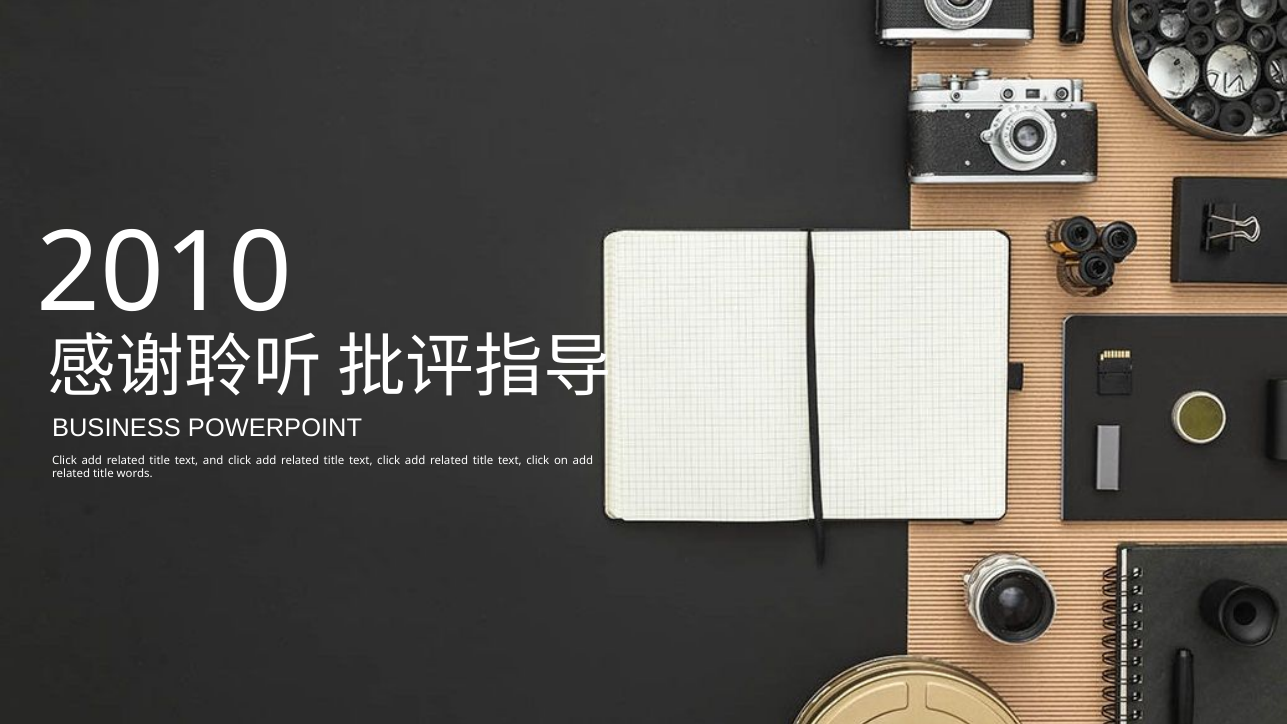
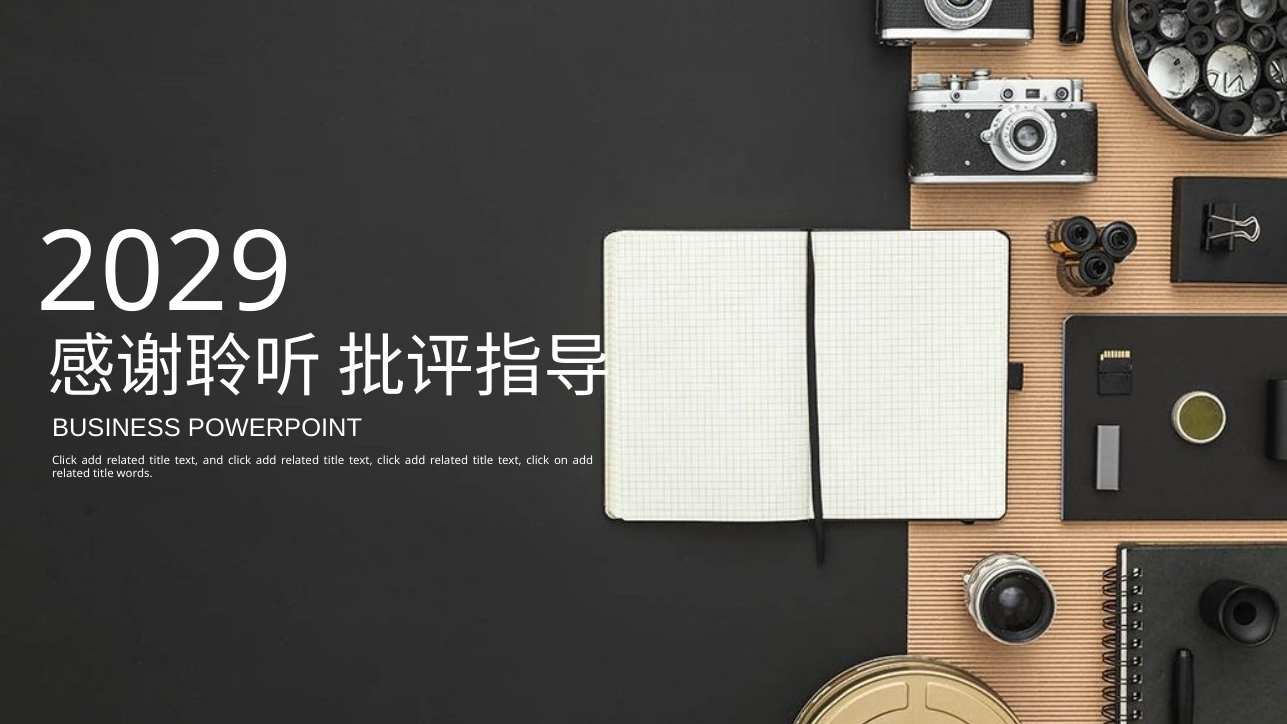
2010: 2010 -> 2029 (165, 274)
